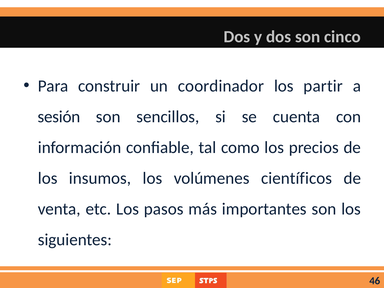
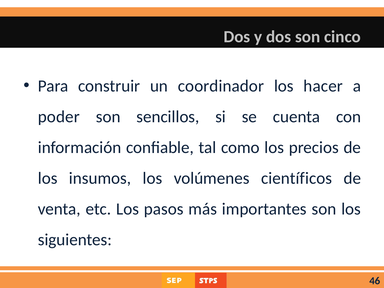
partir: partir -> hacer (323, 86)
sesión: sesión -> poder (59, 117)
